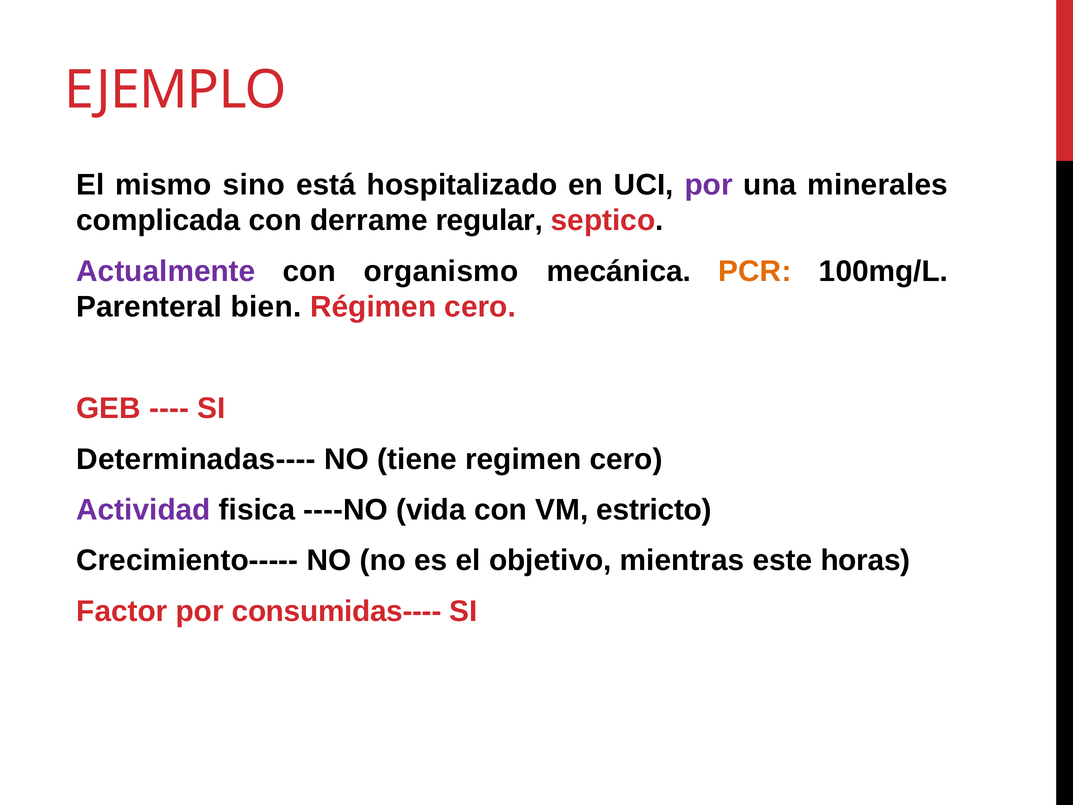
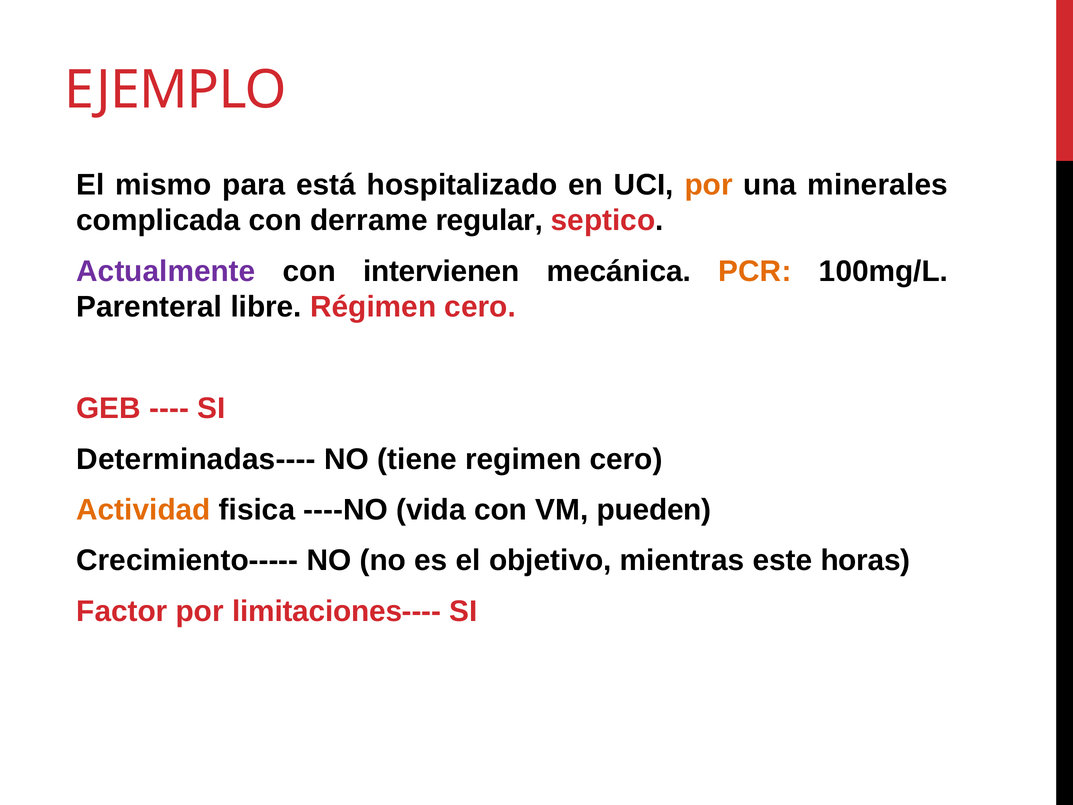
sino: sino -> para (254, 185)
por colour: purple -> orange (709, 185)
organismo: organismo -> intervienen (441, 271)
bien: bien -> libre (266, 307)
Actividad colour: purple -> orange (143, 510)
estricto: estricto -> pueden (654, 510)
consumidas----: consumidas---- -> limitaciones---- (337, 611)
